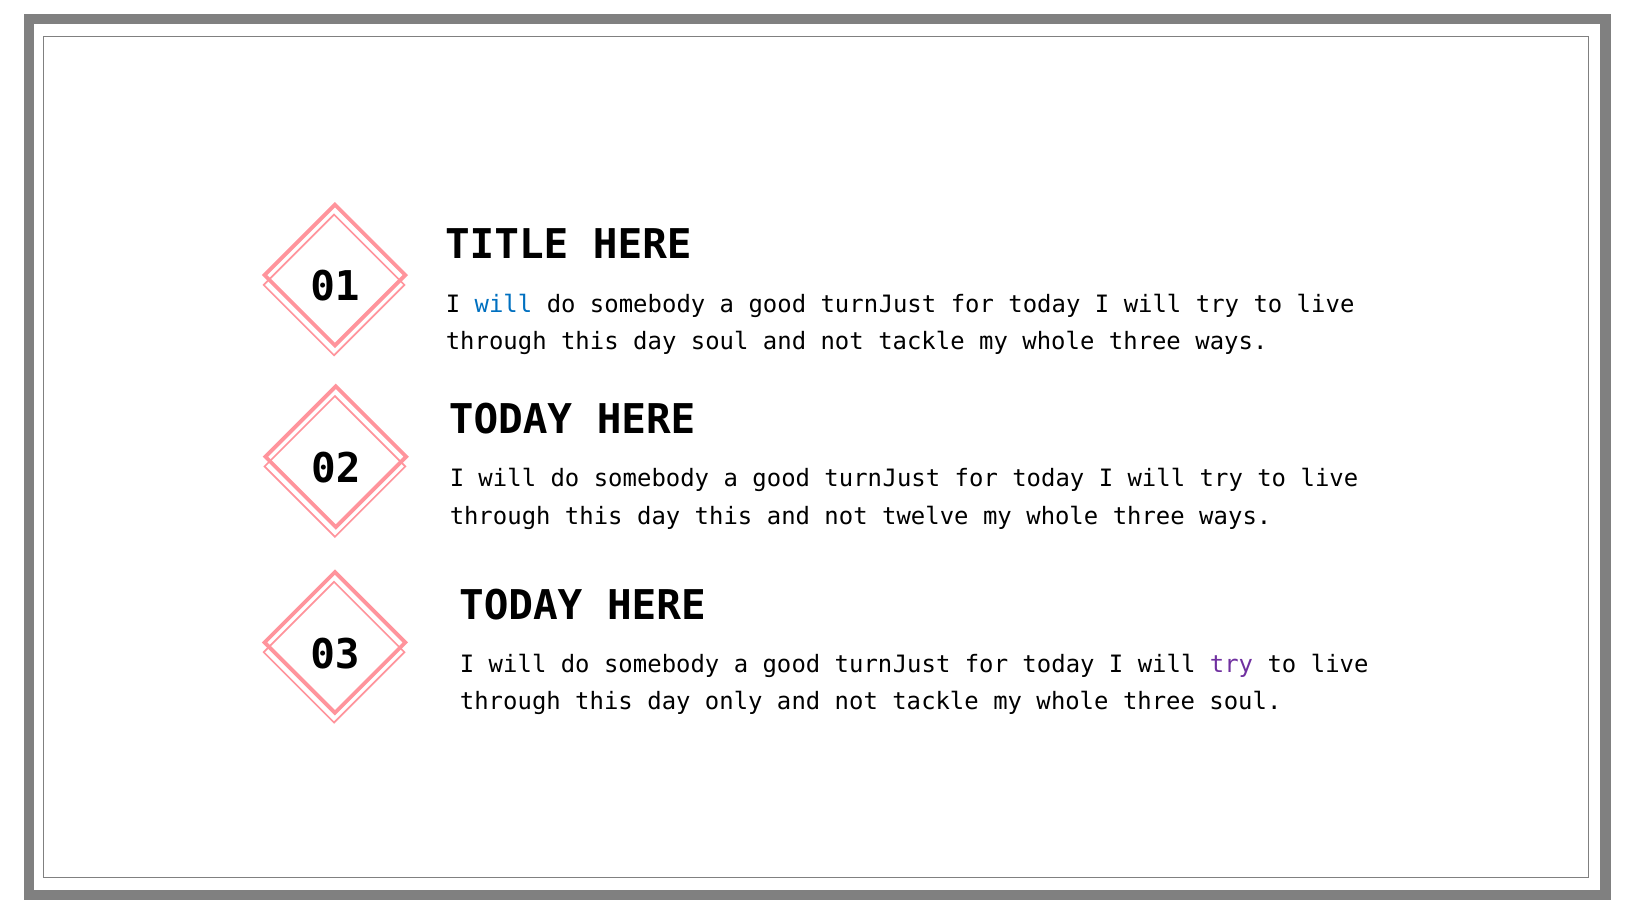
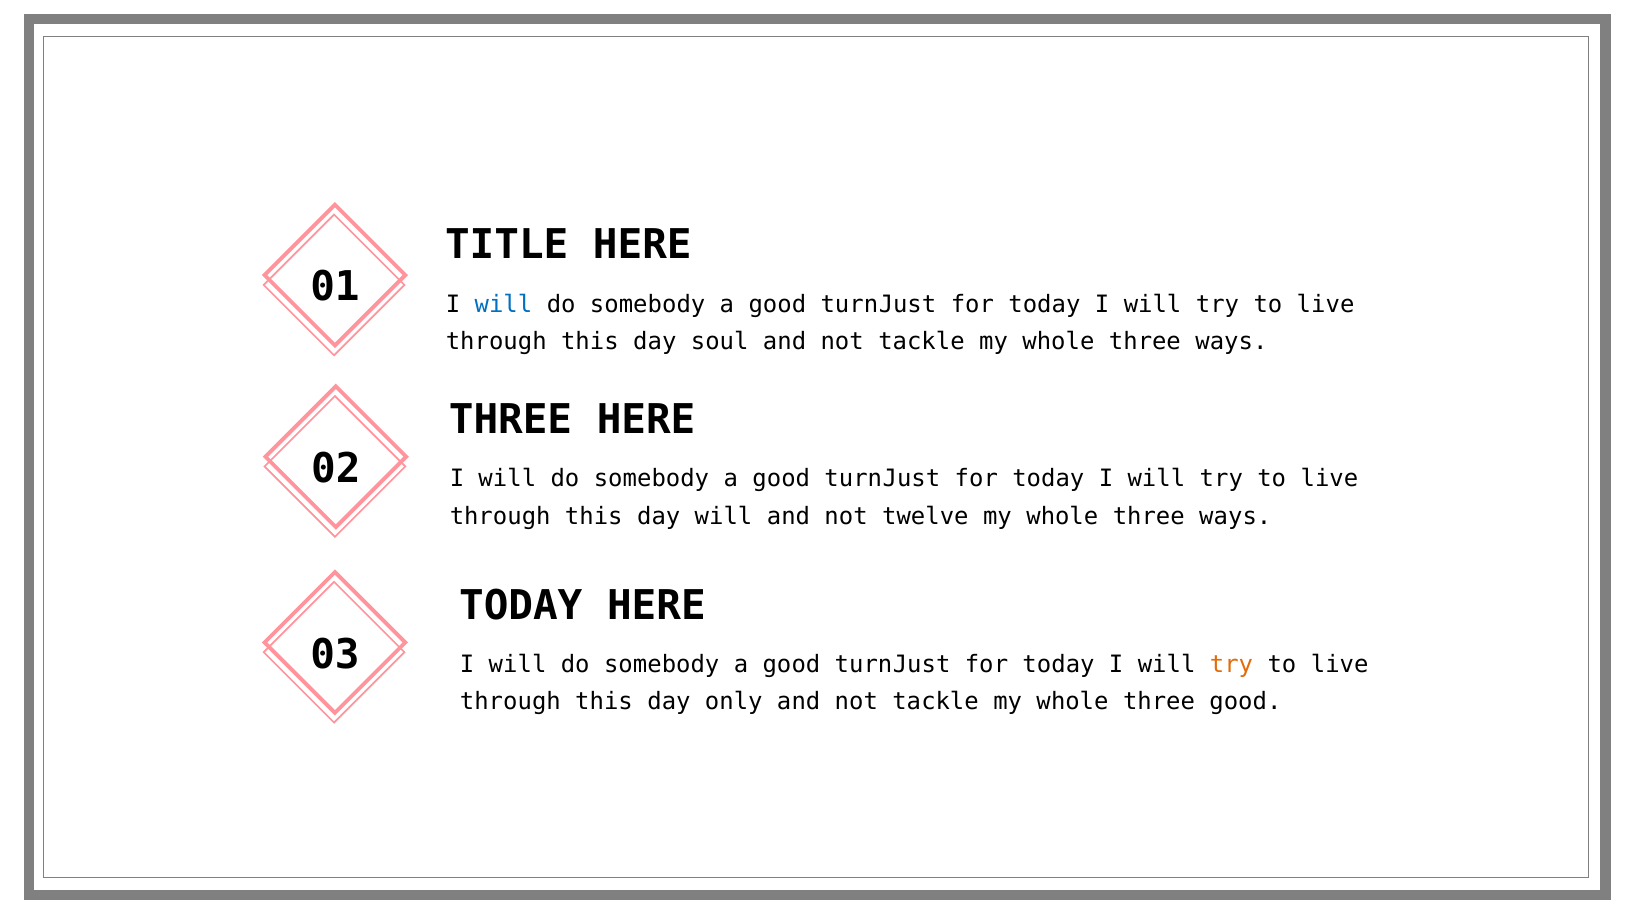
TODAY: TODAY -> THREE (510, 420)
day this: this -> will (724, 516)
try colour: purple -> orange (1231, 665)
three soul: soul -> good (1245, 702)
